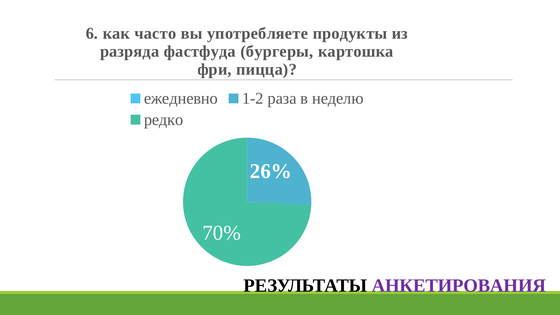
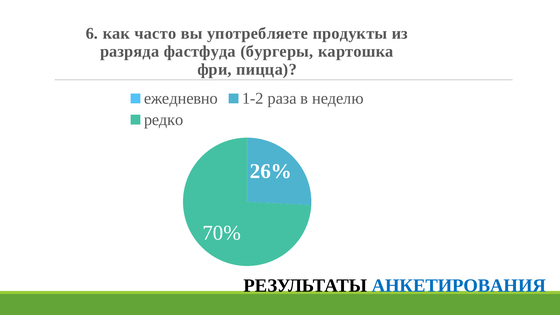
АНКЕТИРОВАНИЯ colour: purple -> blue (459, 286)
